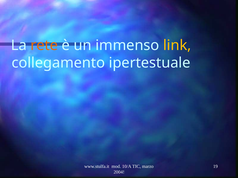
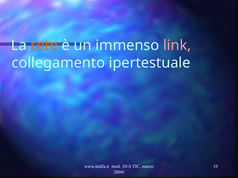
link colour: yellow -> pink (177, 45)
